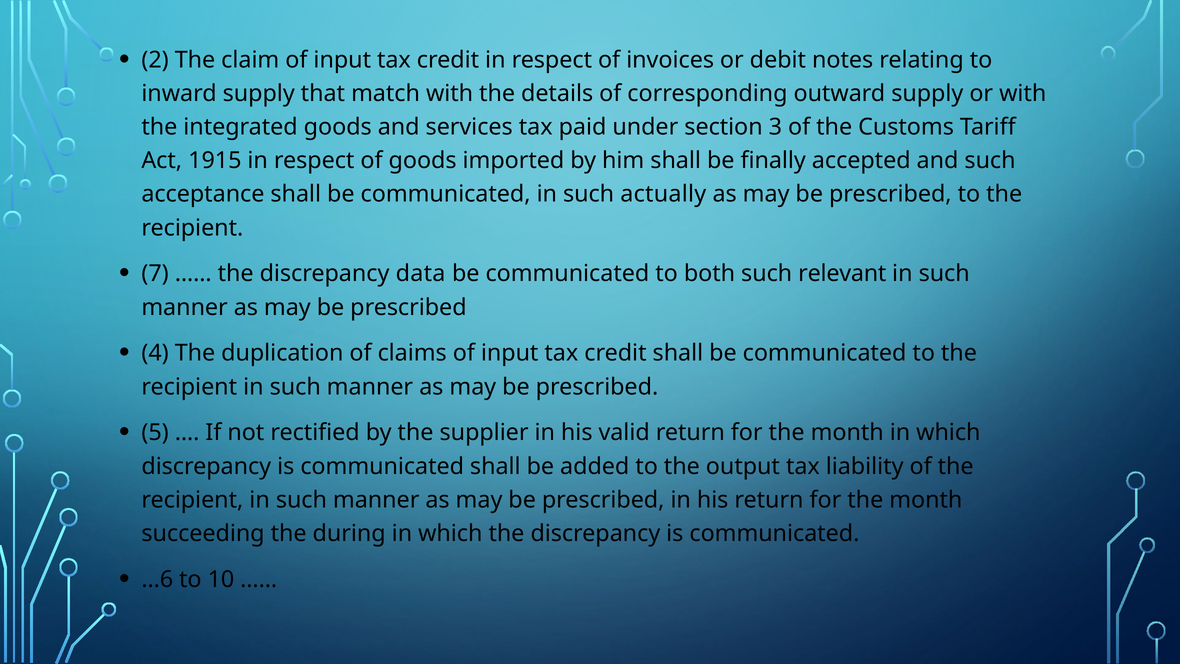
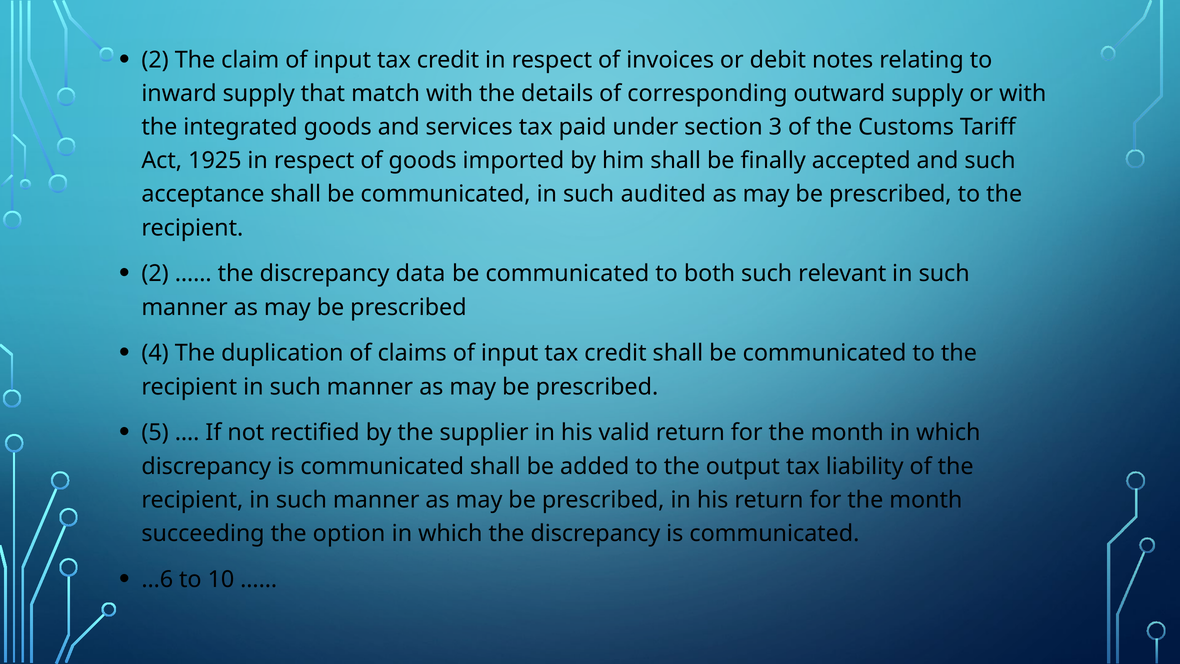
1915: 1915 -> 1925 (215, 161)
actually: actually -> audited (663, 194)
7: 7 -> 2 (155, 274)
during: during -> option (349, 533)
